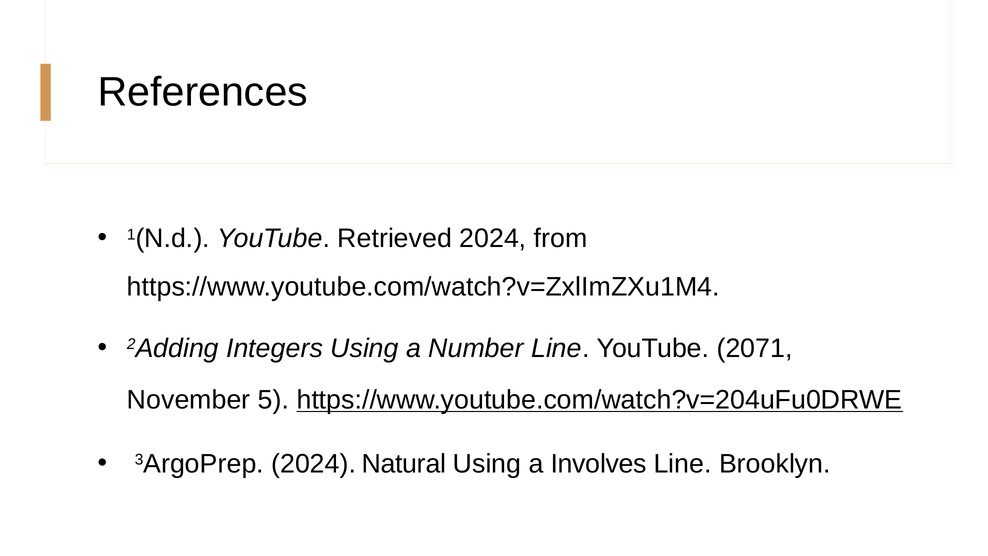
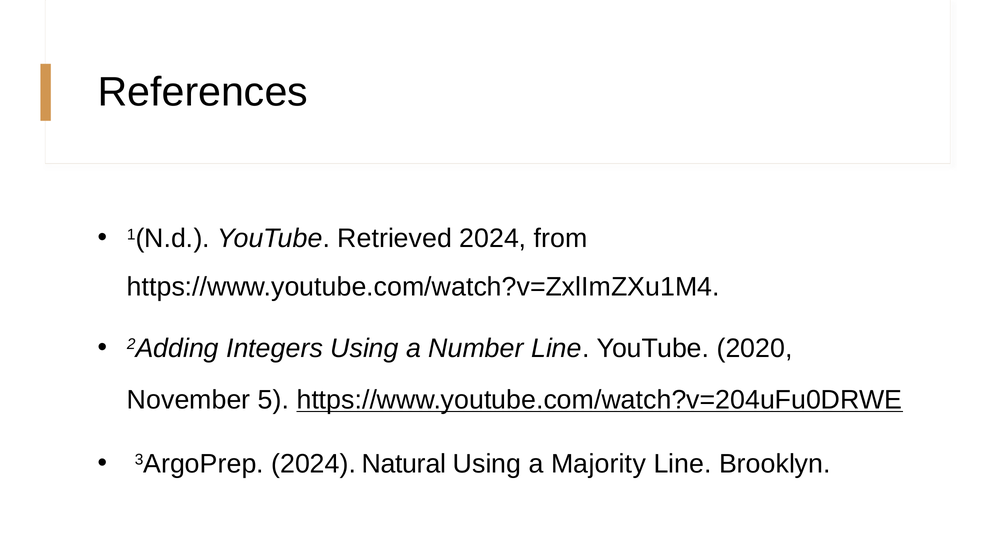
2071: 2071 -> 2020 (755, 348)
Involves: Involves -> Majority (598, 464)
